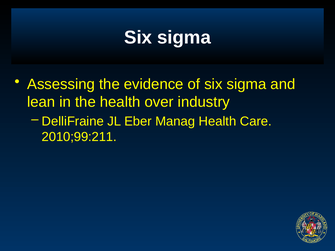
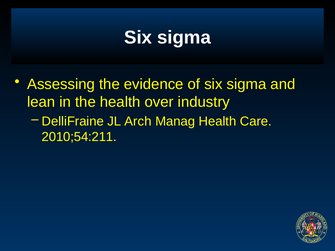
Eber: Eber -> Arch (138, 121)
2010;99:211: 2010;99:211 -> 2010;54:211 (79, 137)
